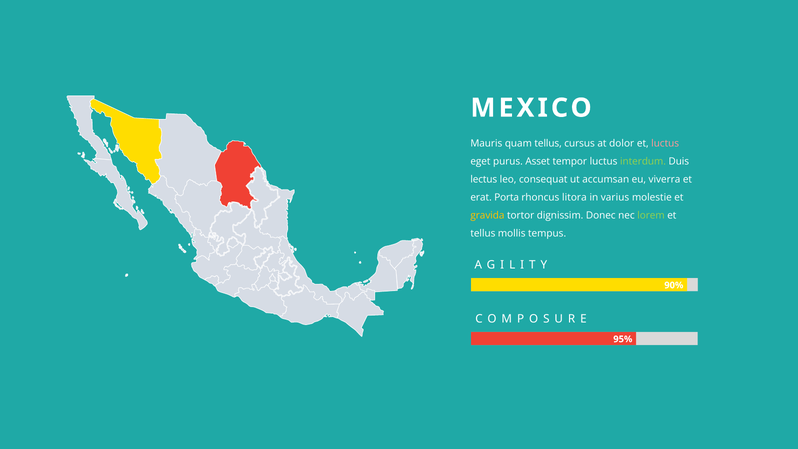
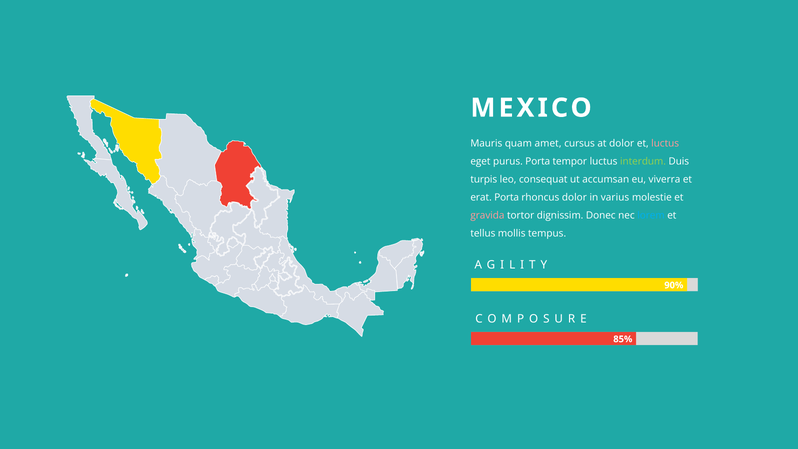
quam tellus: tellus -> amet (548, 144)
purus Asset: Asset -> Porta (538, 161)
lectus: lectus -> turpis (484, 179)
rhoncus litora: litora -> dolor (574, 197)
gravida colour: yellow -> pink (487, 215)
lorem colour: light green -> light blue (651, 215)
95%: 95% -> 85% (623, 339)
